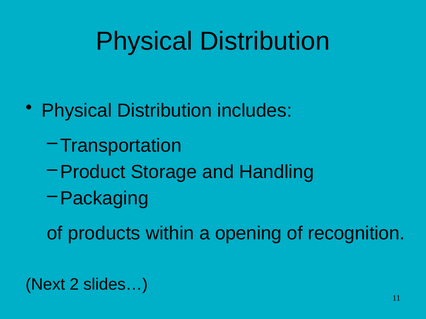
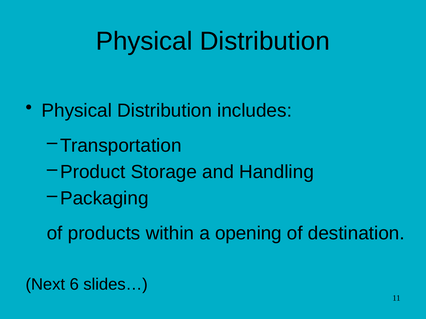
recognition: recognition -> destination (356, 234)
2: 2 -> 6 (74, 285)
